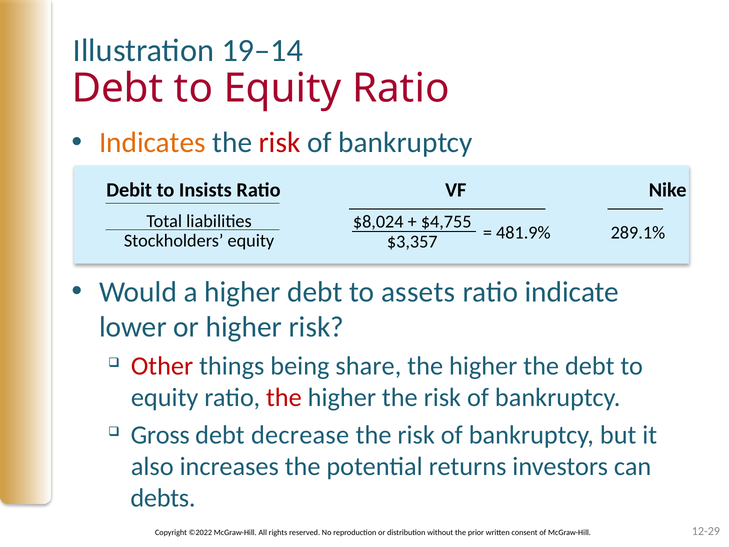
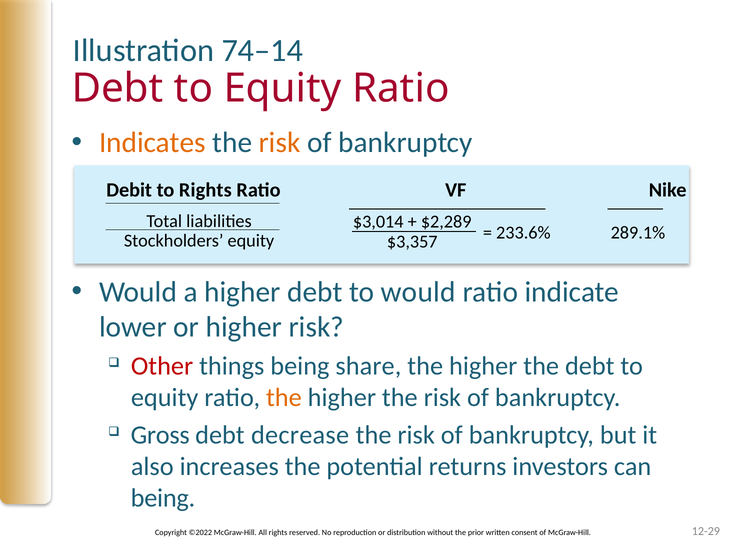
19–14: 19–14 -> 74–14 (262, 51)
risk colour: red -> orange (280, 143)
to Insists: Insists -> Rights (205, 190)
$8,024: $8,024 -> $3,014 (378, 222)
$4,755: $4,755 -> $2,289 (446, 222)
481.9%: 481.9% -> 233.6% (523, 233)
to assets: assets -> would (418, 292)
the colour: red -> orange (284, 397)
debts: debts -> being (163, 498)
